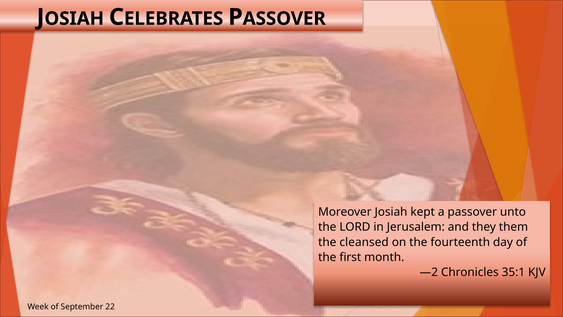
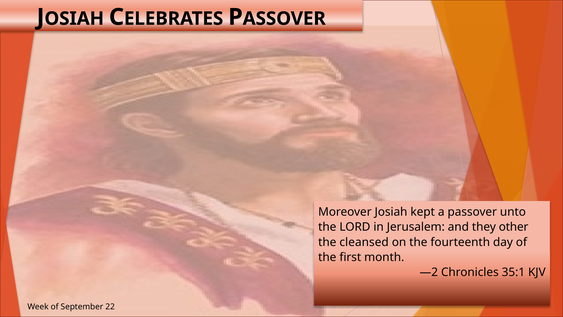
them: them -> other (514, 227)
